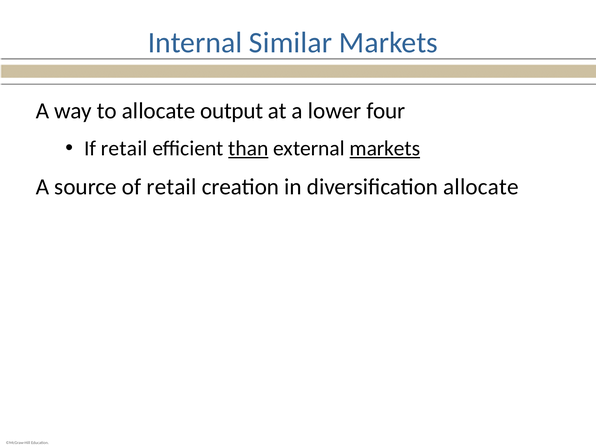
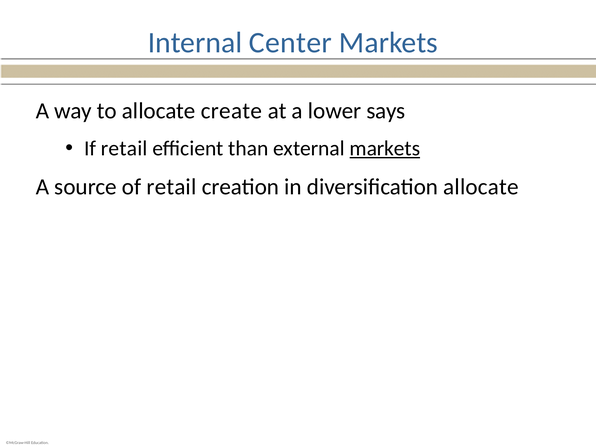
Similar: Similar -> Center (290, 43)
output: output -> create (231, 111)
four: four -> says (386, 111)
than underline: present -> none (248, 149)
